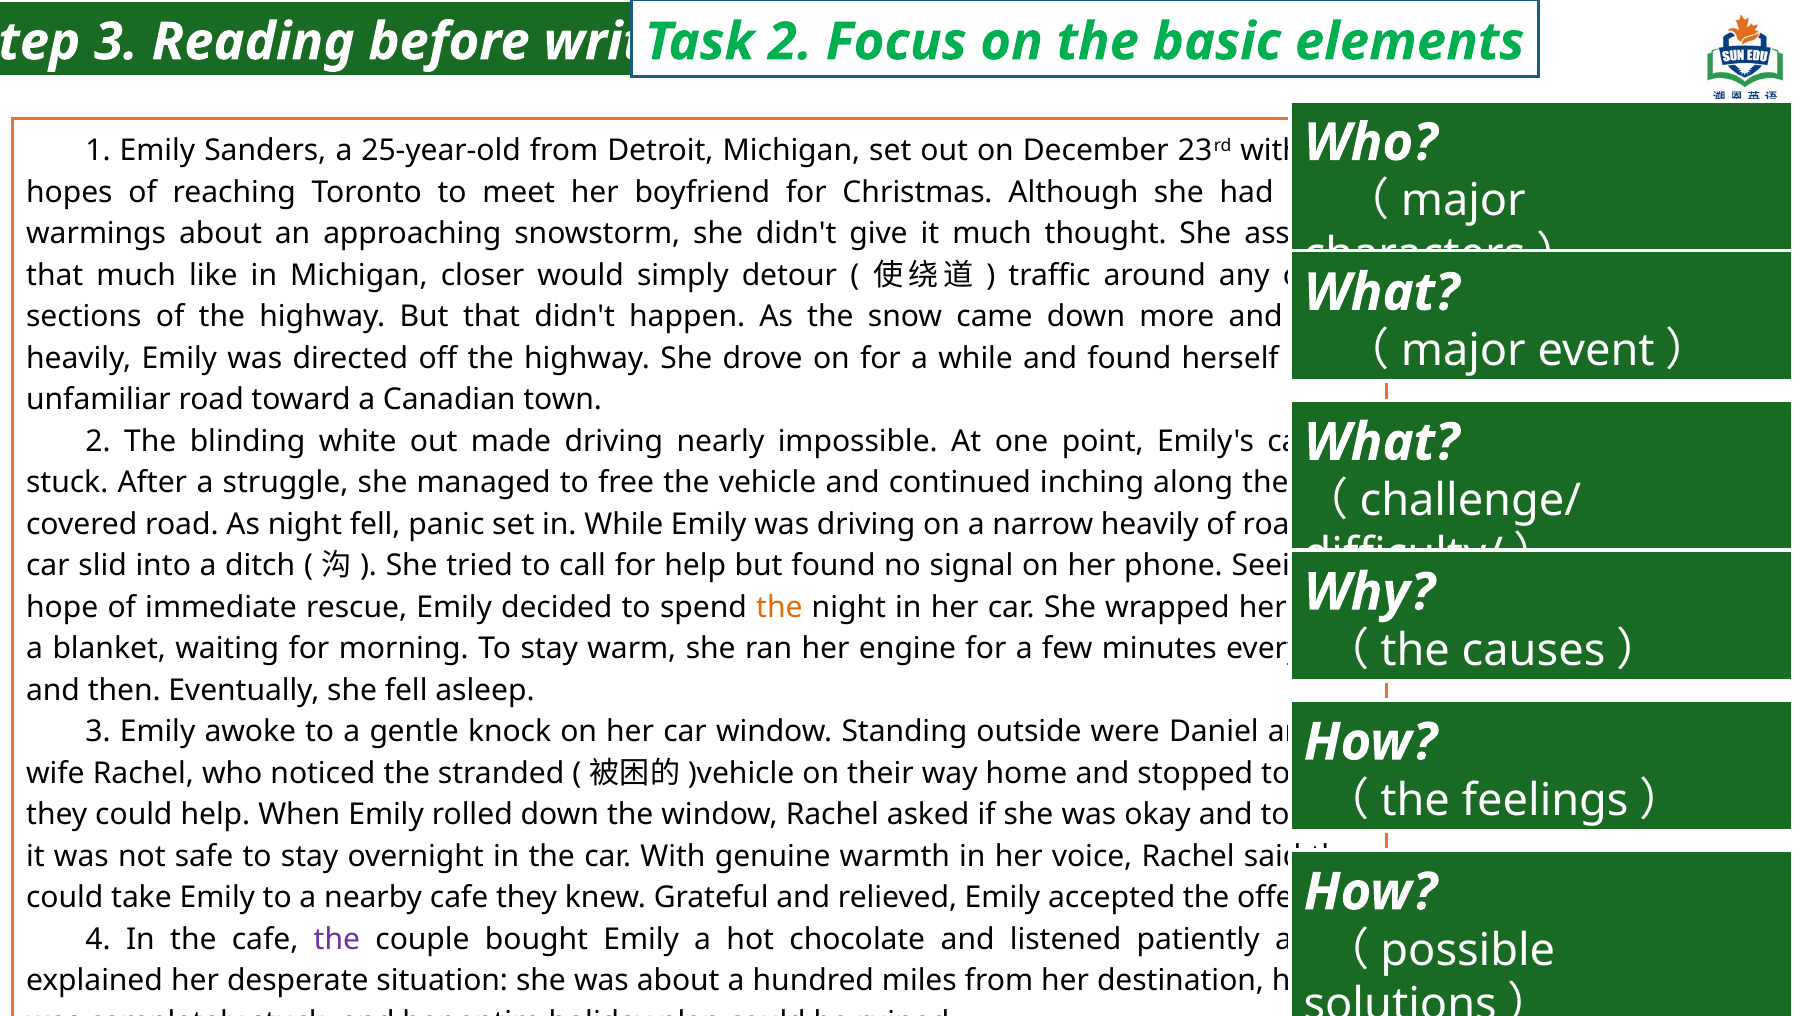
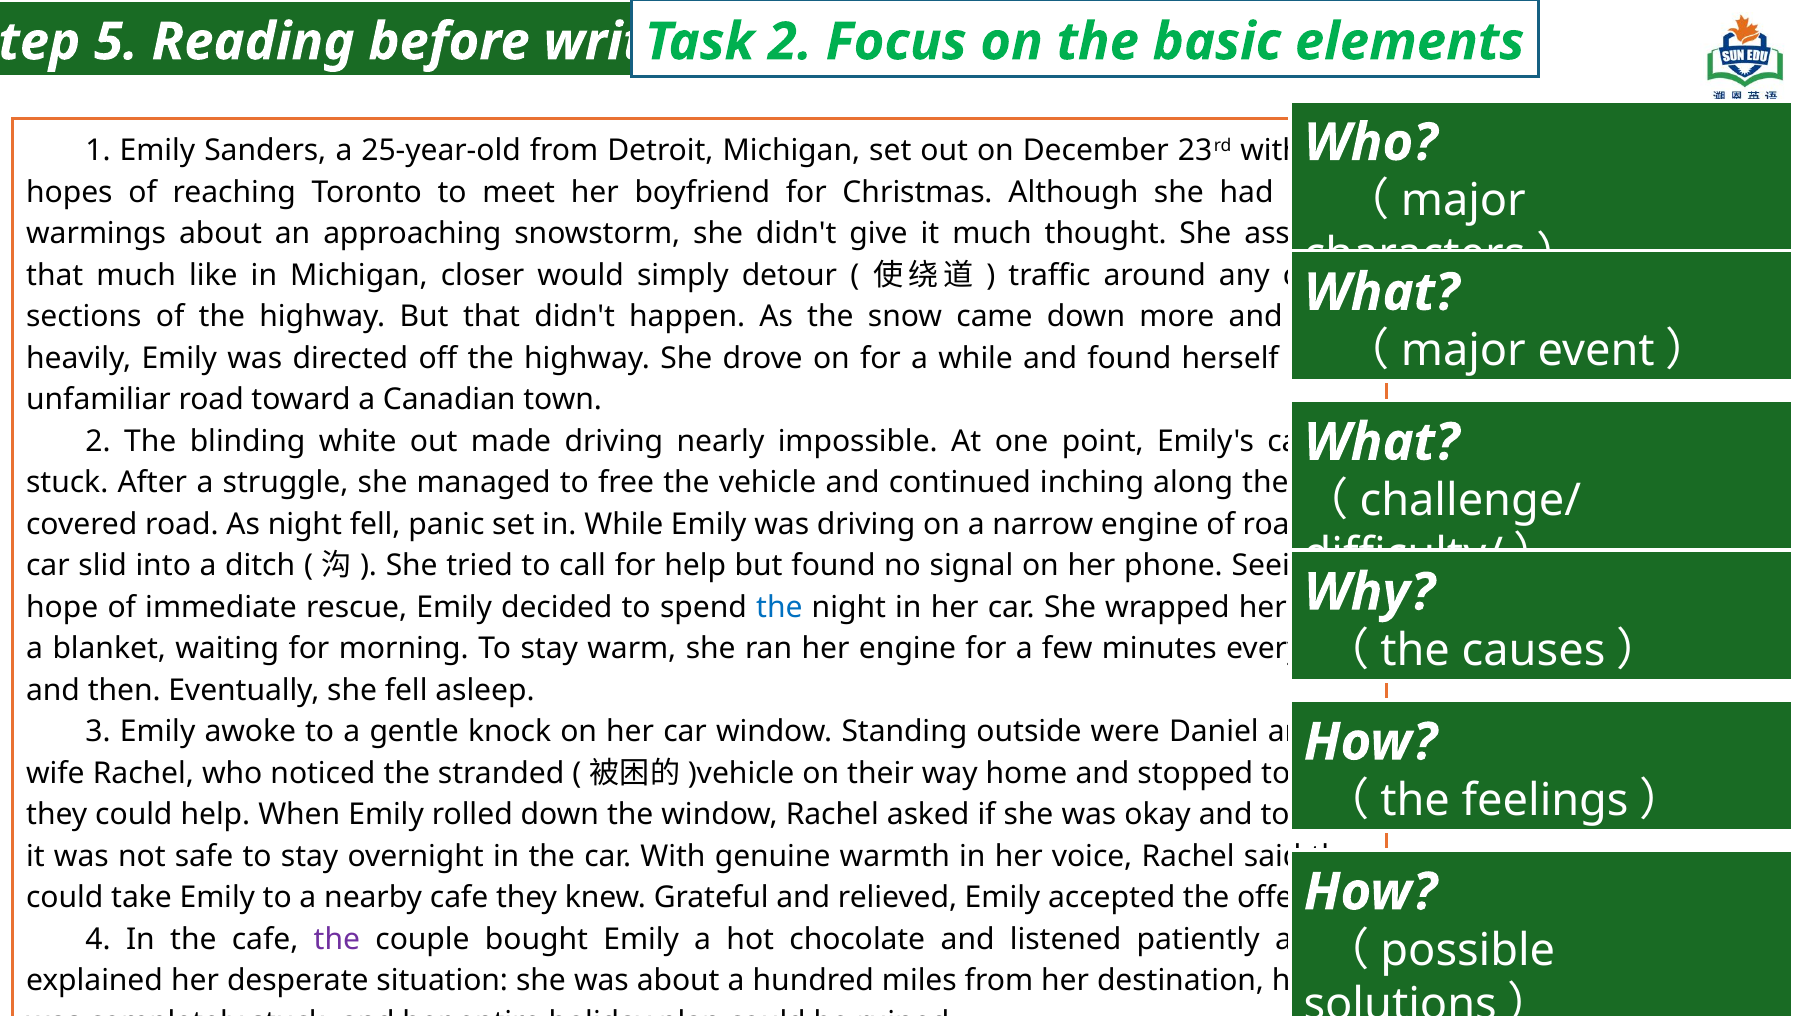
3: 3 -> 5 (116, 42)
narrow heavily: heavily -> engine (1150, 524)
the colour: orange -> blue (779, 607)
